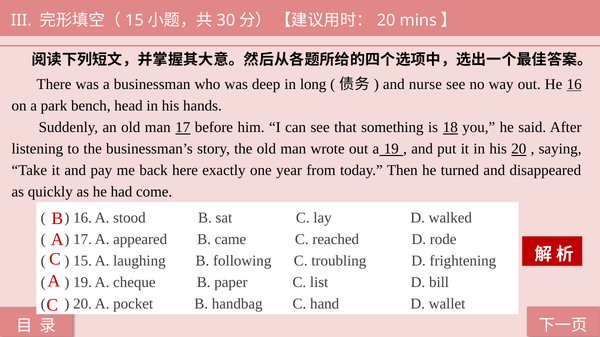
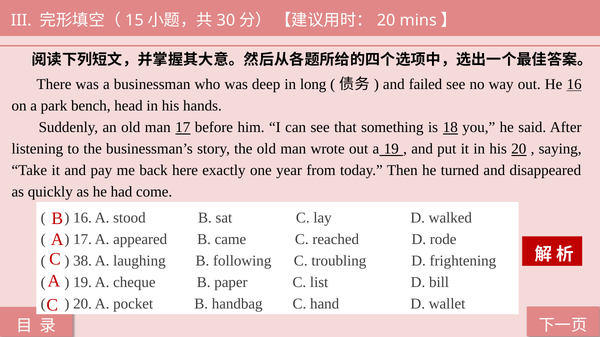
nurse: nurse -> failed (425, 84)
15: 15 -> 38 (83, 261)
